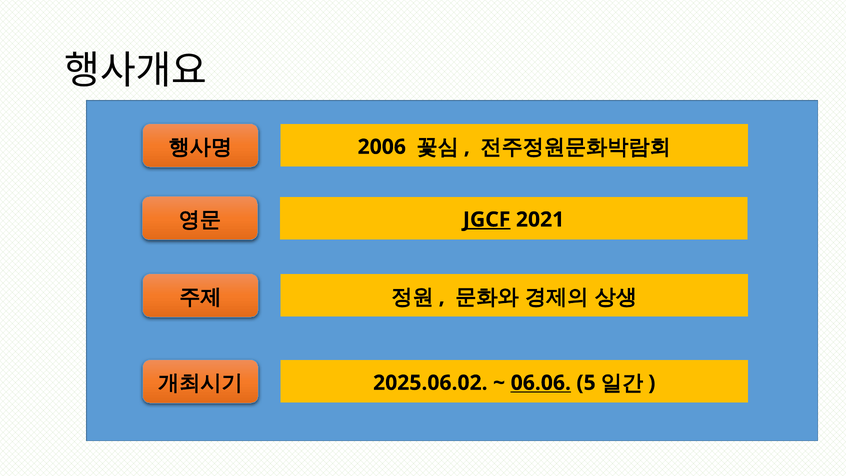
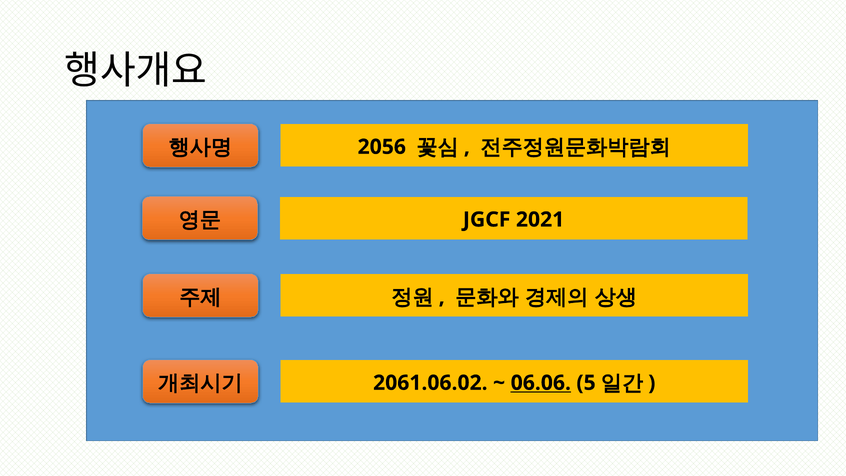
2006: 2006 -> 2056 (382, 147)
JGCF underline: present -> none (487, 220)
2025.06.02: 2025.06.02 -> 2061.06.02 (430, 383)
